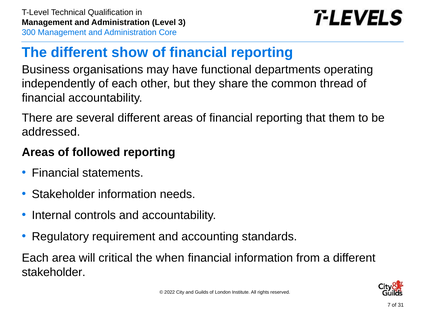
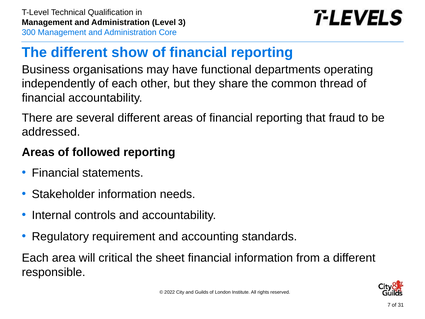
them: them -> fraud (342, 118)
when: when -> sheet (170, 258)
stakeholder: stakeholder -> responsible (54, 272)
